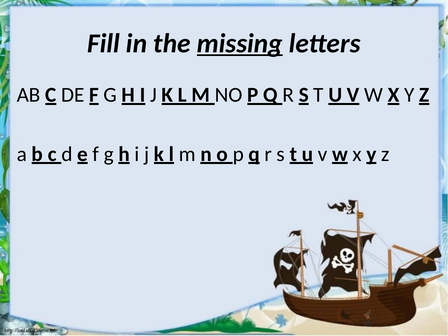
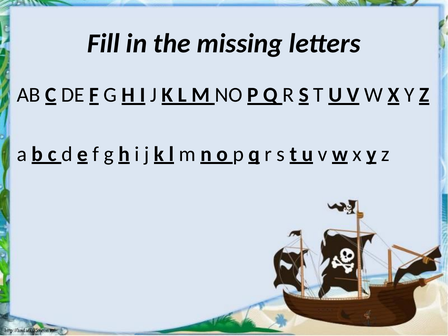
missing underline: present -> none (240, 43)
